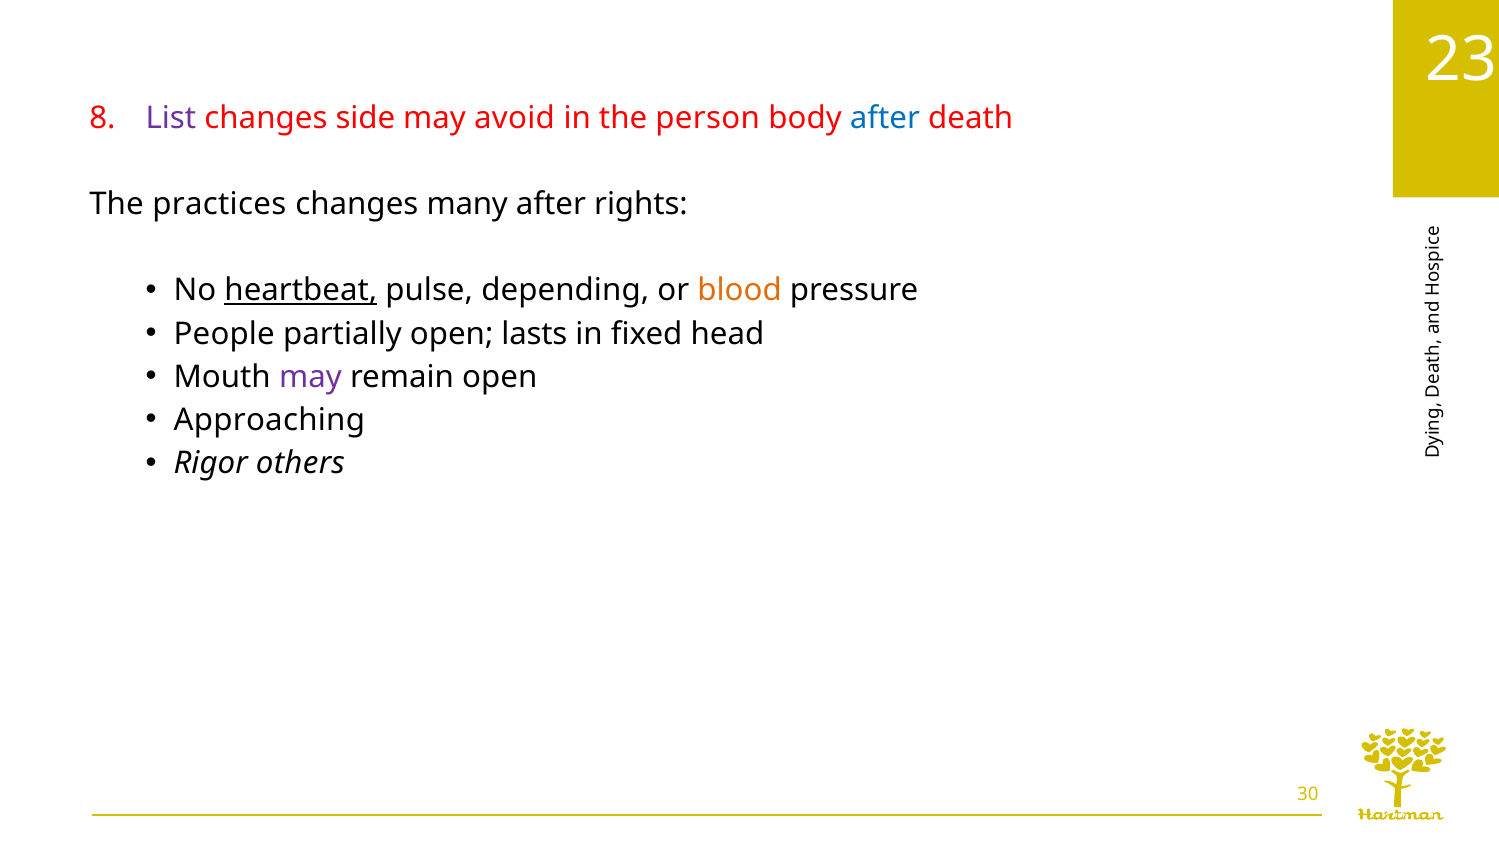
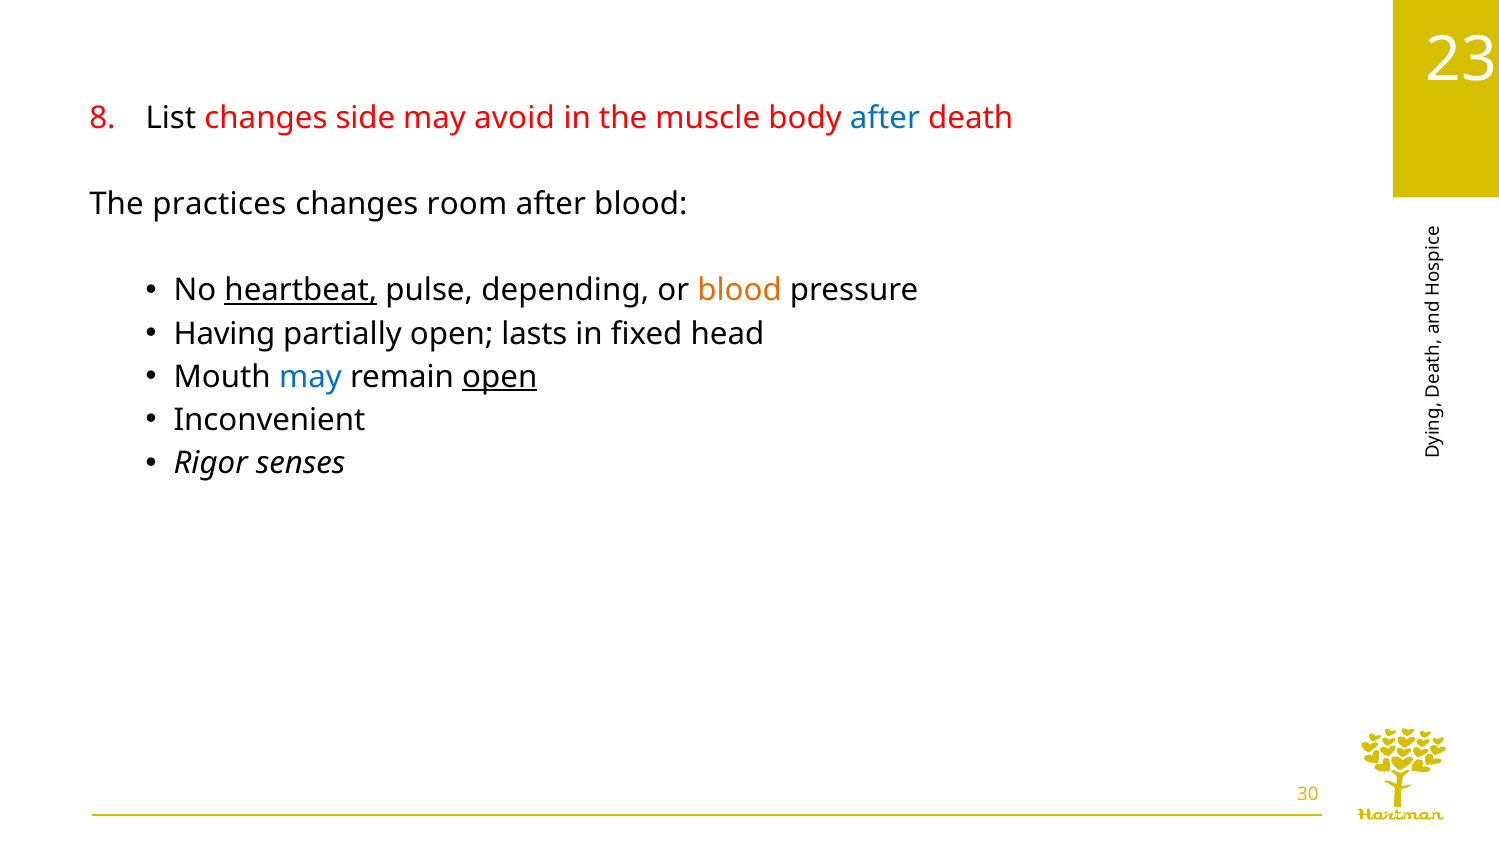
List colour: purple -> black (171, 118)
person: person -> muscle (708, 118)
many: many -> room (467, 204)
after rights: rights -> blood (641, 204)
People: People -> Having (224, 334)
may colour: purple -> blue (310, 377)
open underline: none -> present (500, 377)
Approaching: Approaching -> Inconvenient (269, 420)
others: others -> senses (301, 463)
